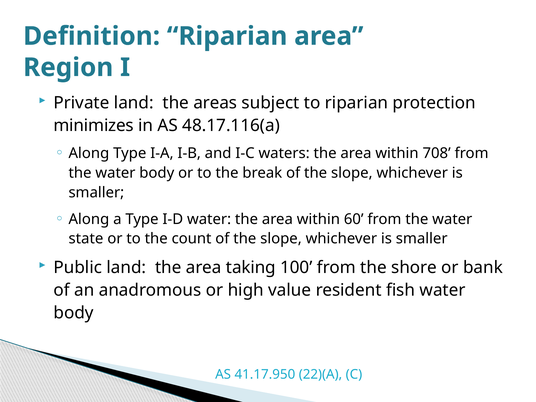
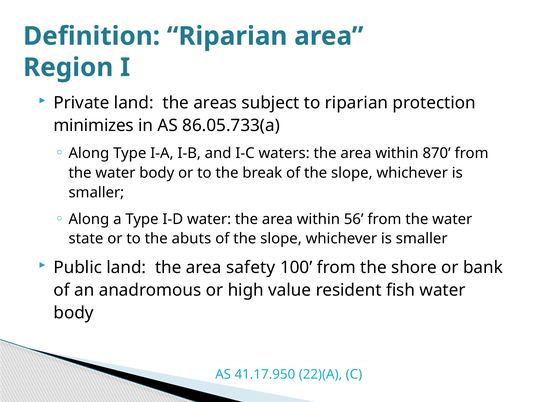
48.17.116(a: 48.17.116(a -> 86.05.733(a (231, 126)
708: 708 -> 870 (437, 153)
60: 60 -> 56 (354, 219)
count: count -> abuts (191, 239)
taking: taking -> safety (251, 268)
